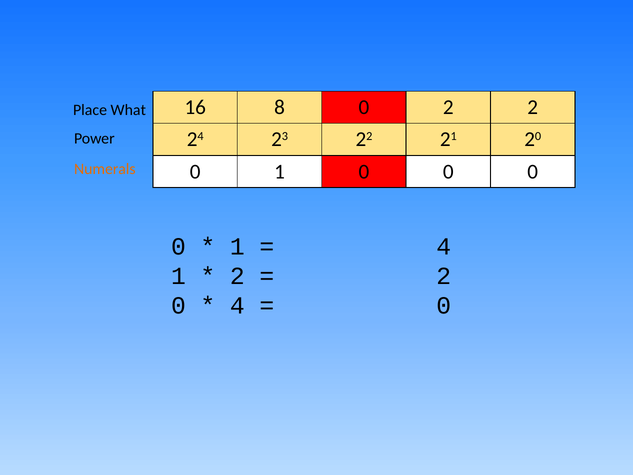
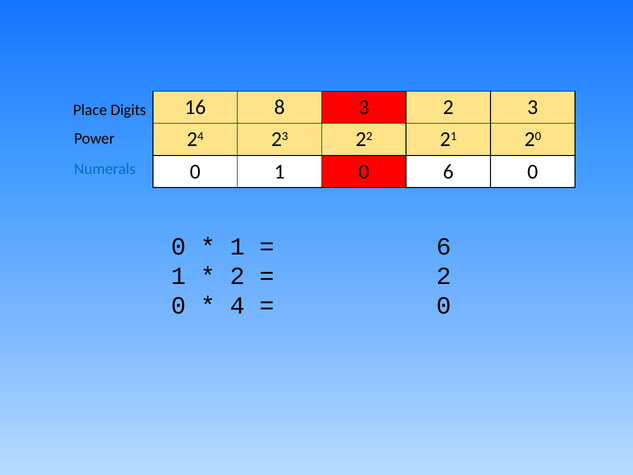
8 0: 0 -> 3 (364, 107)
2 2: 2 -> 3 (533, 107)
What: What -> Digits (128, 110)
Numerals colour: orange -> blue (105, 169)
1 0 0: 0 -> 6 (448, 172)
4: 4 -> 6 (444, 246)
